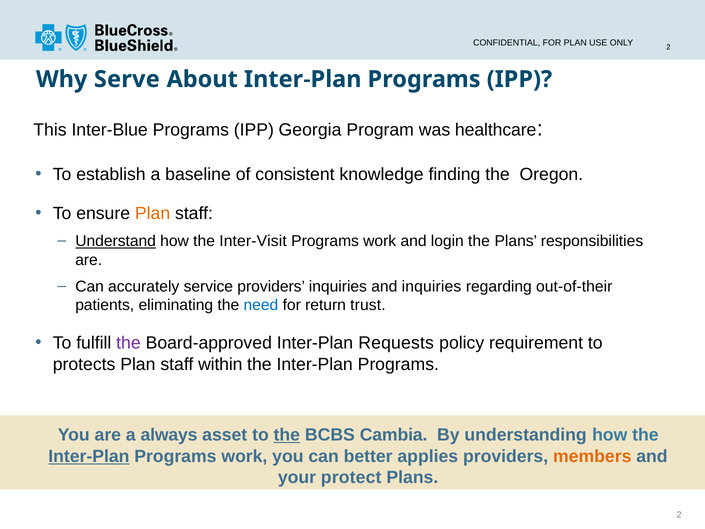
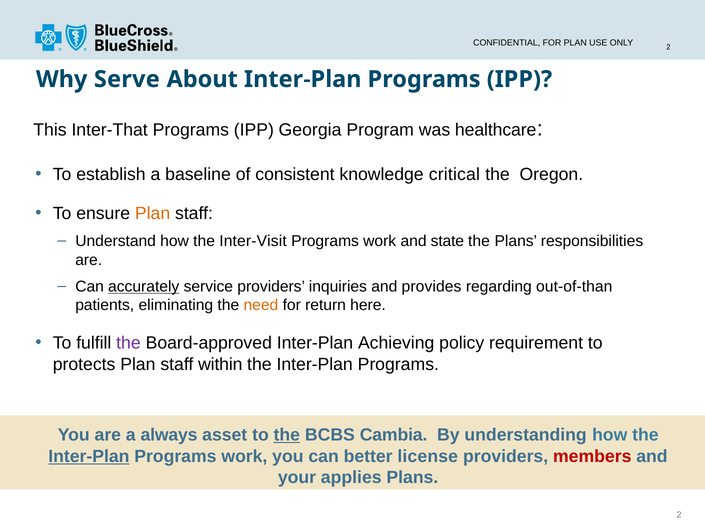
Inter-Blue: Inter-Blue -> Inter-That (110, 130)
finding: finding -> critical (454, 175)
Understand underline: present -> none (116, 241)
login: login -> state (447, 241)
accurately underline: none -> present (144, 286)
and inquiries: inquiries -> provides (432, 286)
out-of-their: out-of-their -> out-of-than (574, 286)
need colour: blue -> orange (261, 305)
trust: trust -> here (368, 305)
Requests: Requests -> Achieving (396, 343)
applies: applies -> license (428, 456)
members colour: orange -> red (592, 456)
protect: protect -> applies (351, 477)
